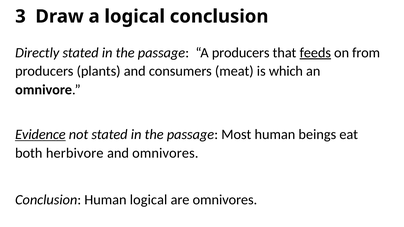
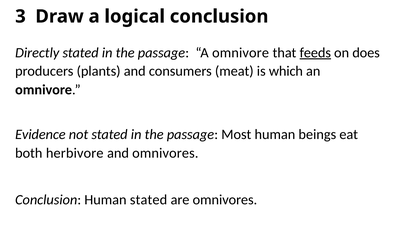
A producers: producers -> omnivore (241, 53)
from: from -> does (366, 53)
Evidence underline: present -> none (40, 135)
Human logical: logical -> stated (149, 200)
